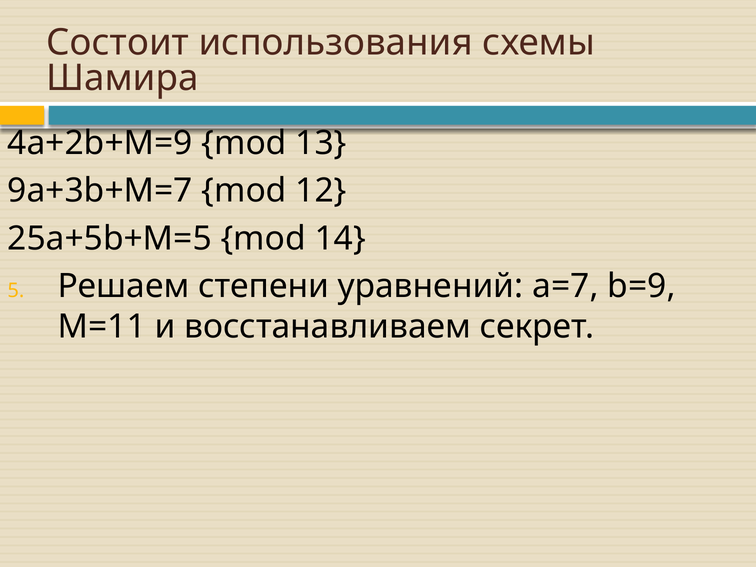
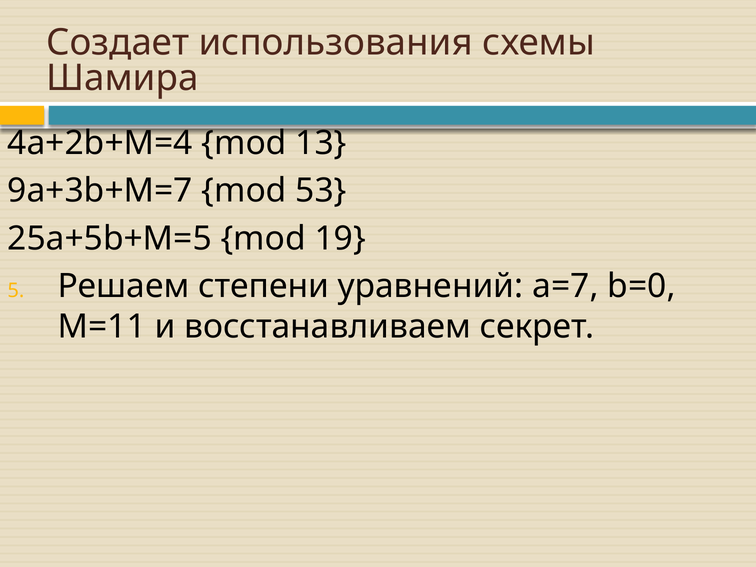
Состоит: Состоит -> Создает (118, 43)
4a+2b+M=9: 4a+2b+M=9 -> 4a+2b+M=4 (100, 143)
12: 12 -> 53 (321, 191)
14: 14 -> 19 (340, 238)
b=9: b=9 -> b=0 (642, 286)
